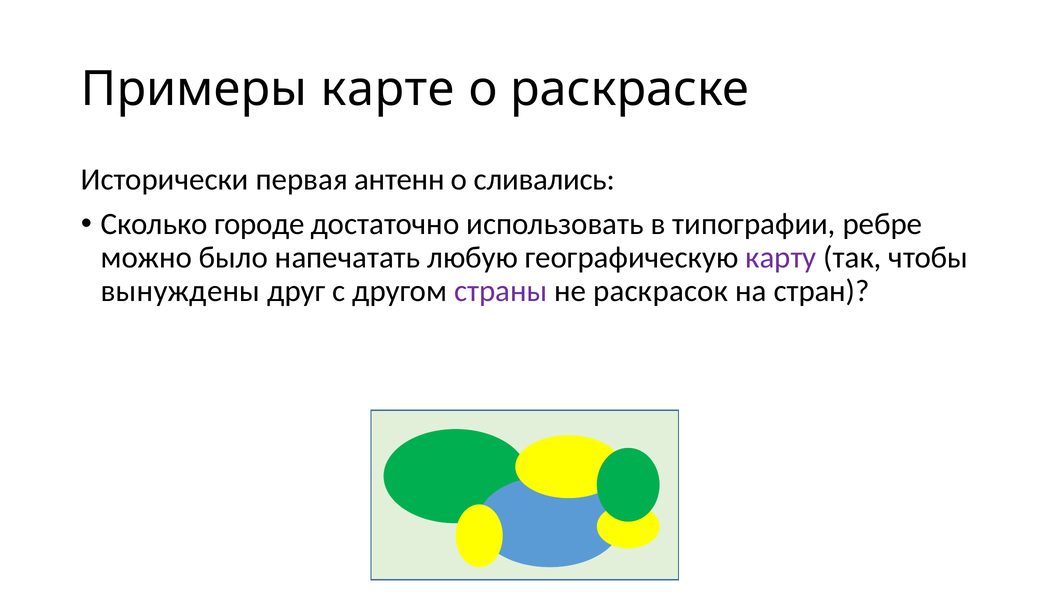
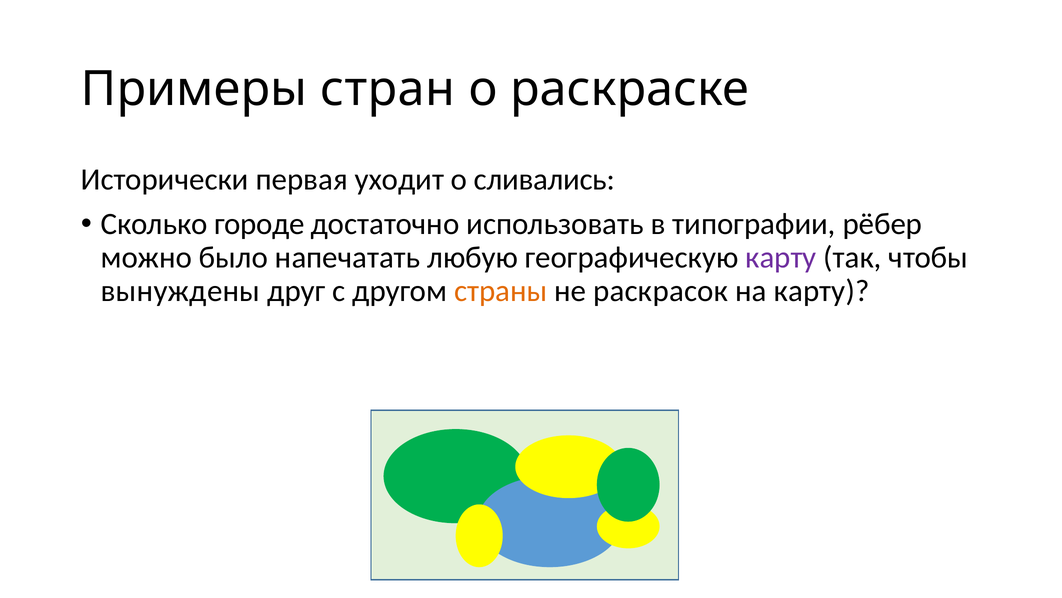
карте: карте -> стран (388, 89)
антенн: антенн -> уходит (399, 179)
ребре: ребре -> рёбер (882, 224)
страны colour: purple -> orange (501, 291)
на стран: стран -> карту (822, 291)
